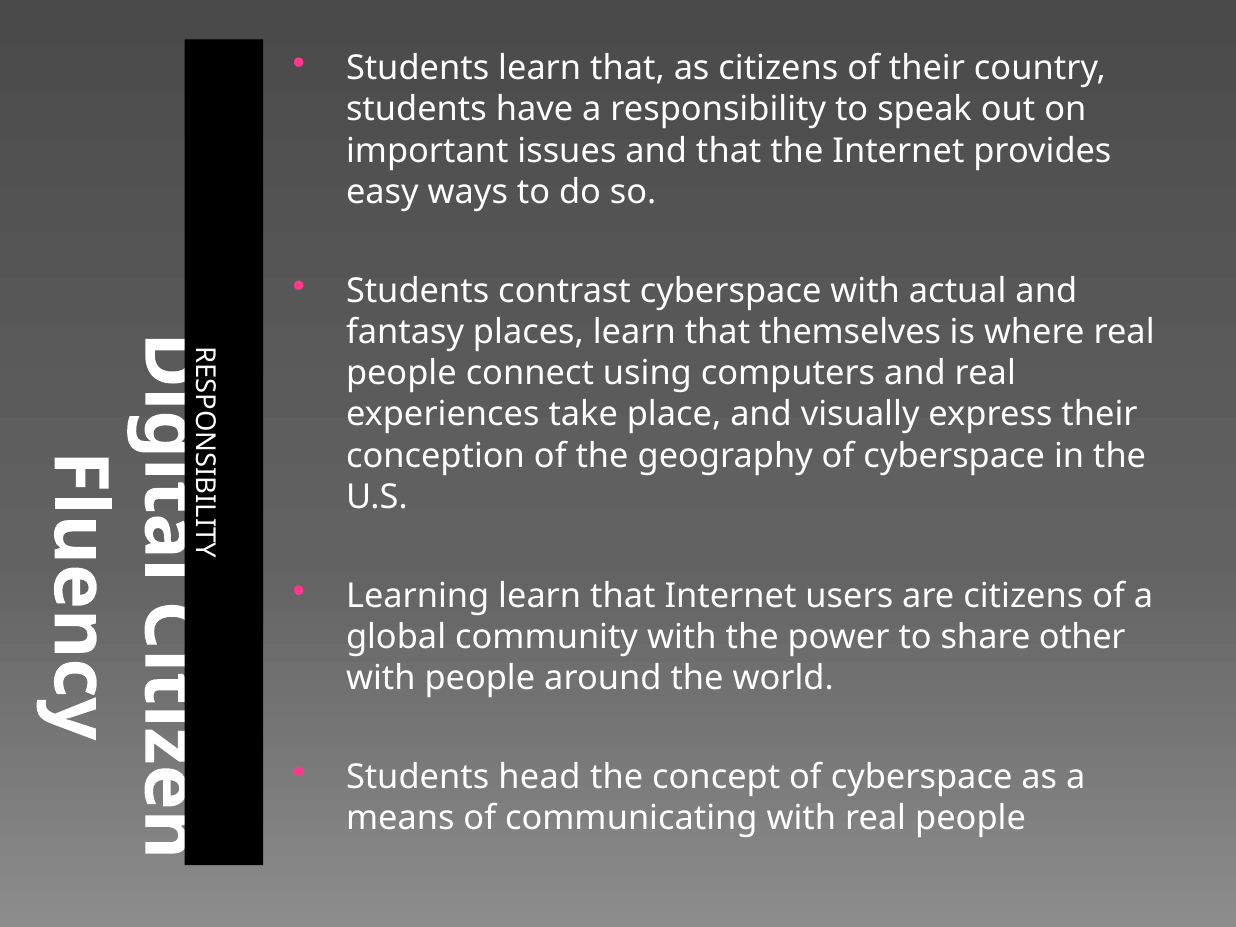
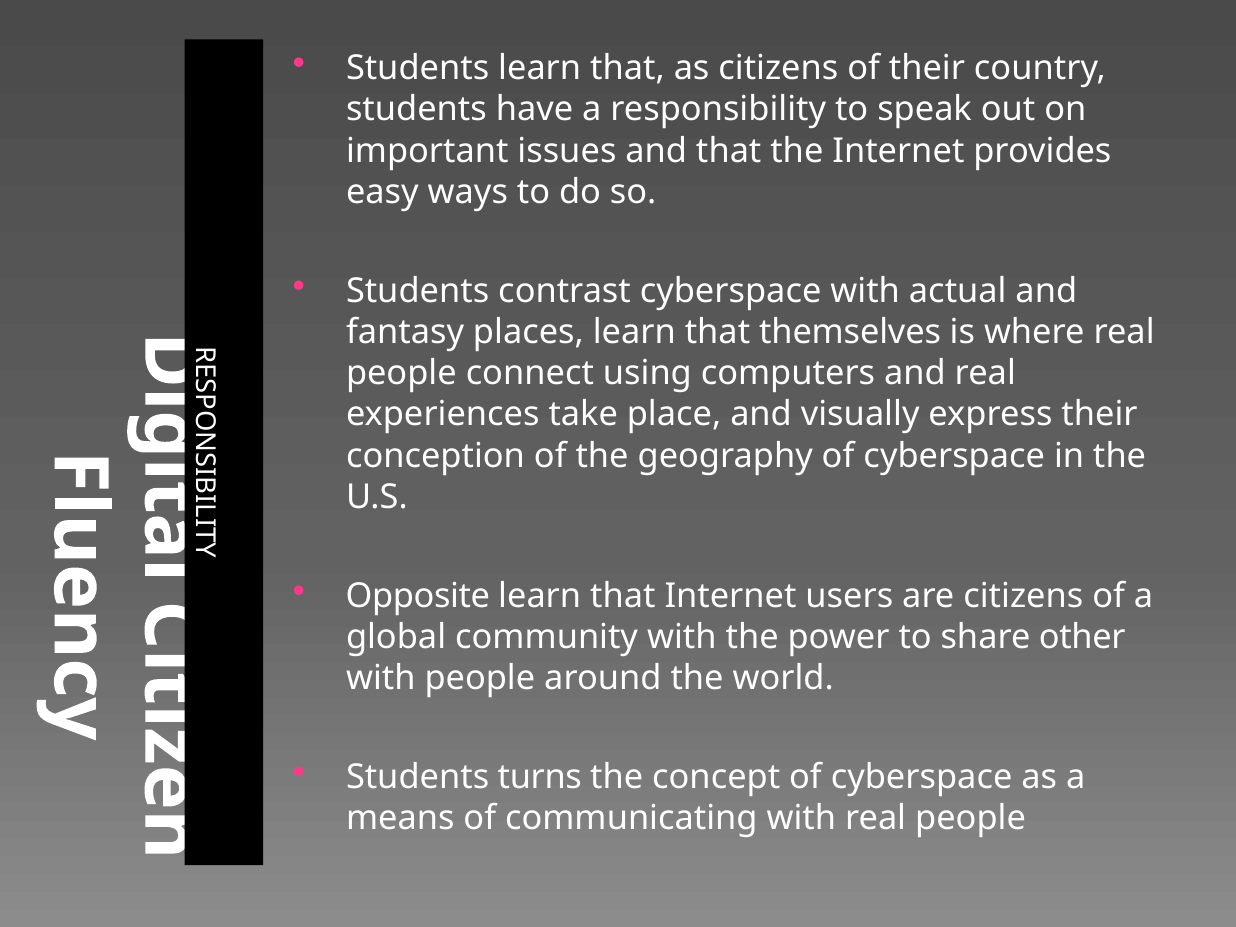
Learning: Learning -> Opposite (418, 596)
head: head -> turns (540, 777)
